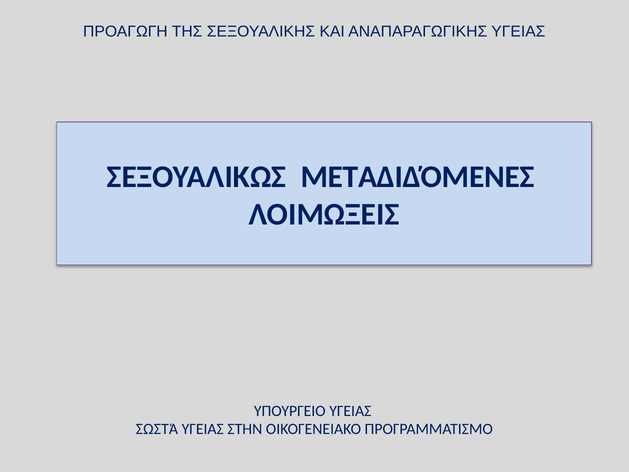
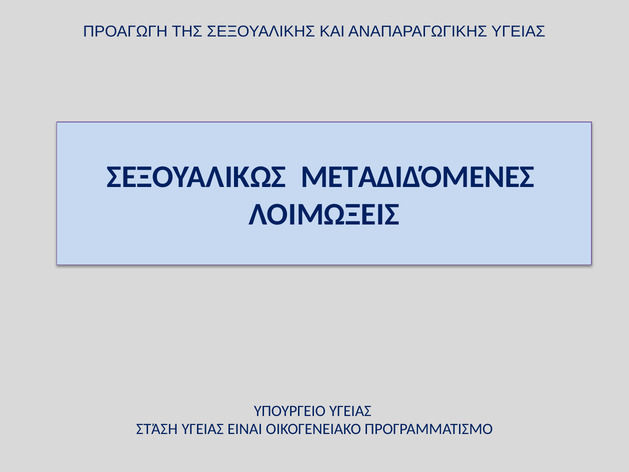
ΣΩΣΤΆ: ΣΩΣΤΆ -> ΣΤΆΣΗ (157, 429)
ΣΤΗΝ: ΣΤΗΝ -> ΕΙΝΑΙ (245, 429)
